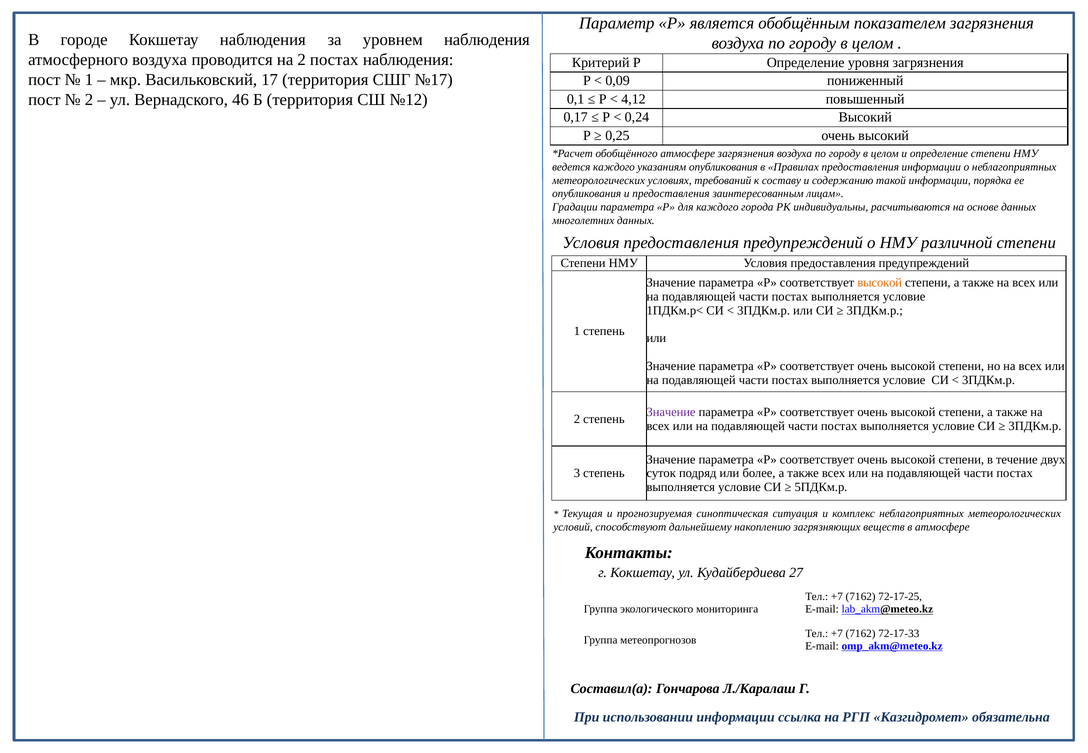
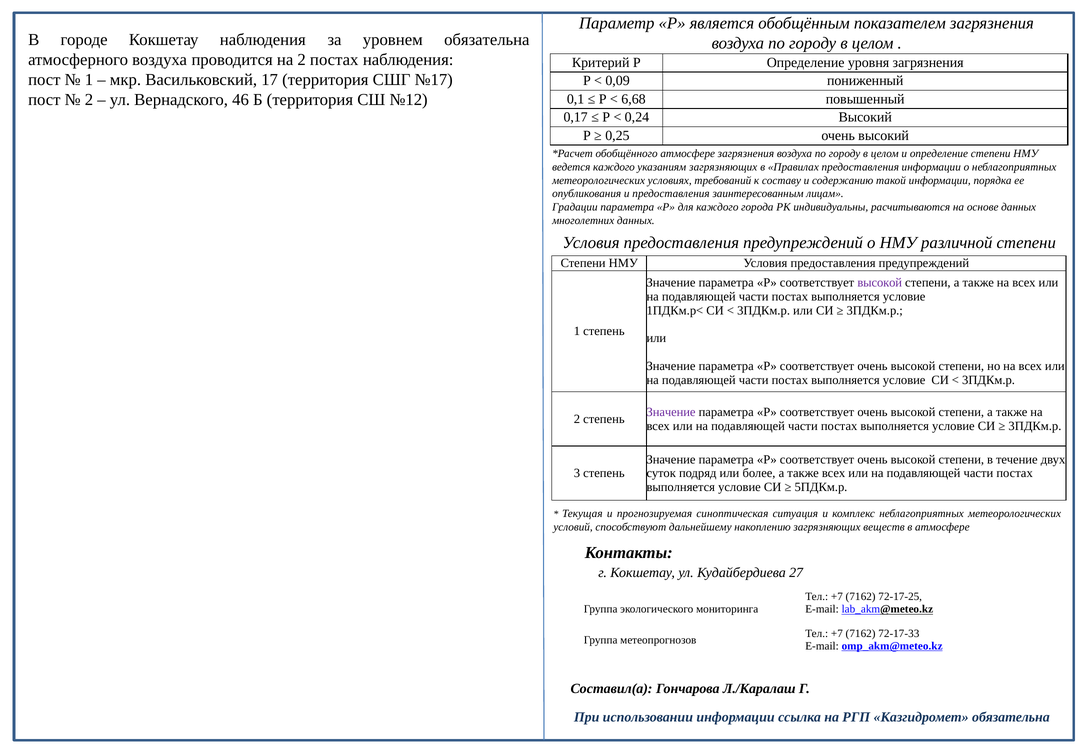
уровнем наблюдения: наблюдения -> обязательна (487, 40)
4,12: 4,12 -> 6,68 (634, 99)
указаниям опубликования: опубликования -> загрязняющих (723, 167)
высокой colour: orange -> purple (880, 283)
